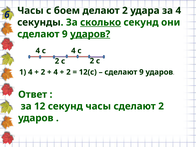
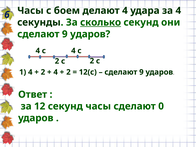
делают 2: 2 -> 4 (125, 11)
ударов underline: present -> none (90, 34)
сделают 2: 2 -> 0 (161, 106)
